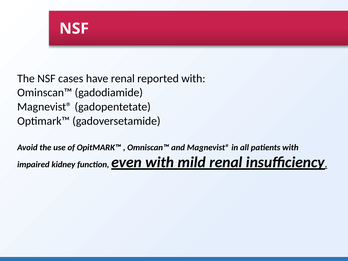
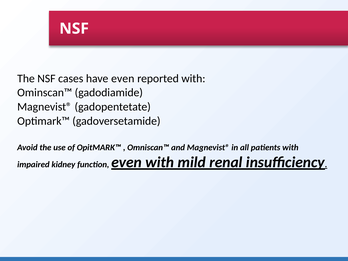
have renal: renal -> even (123, 78)
